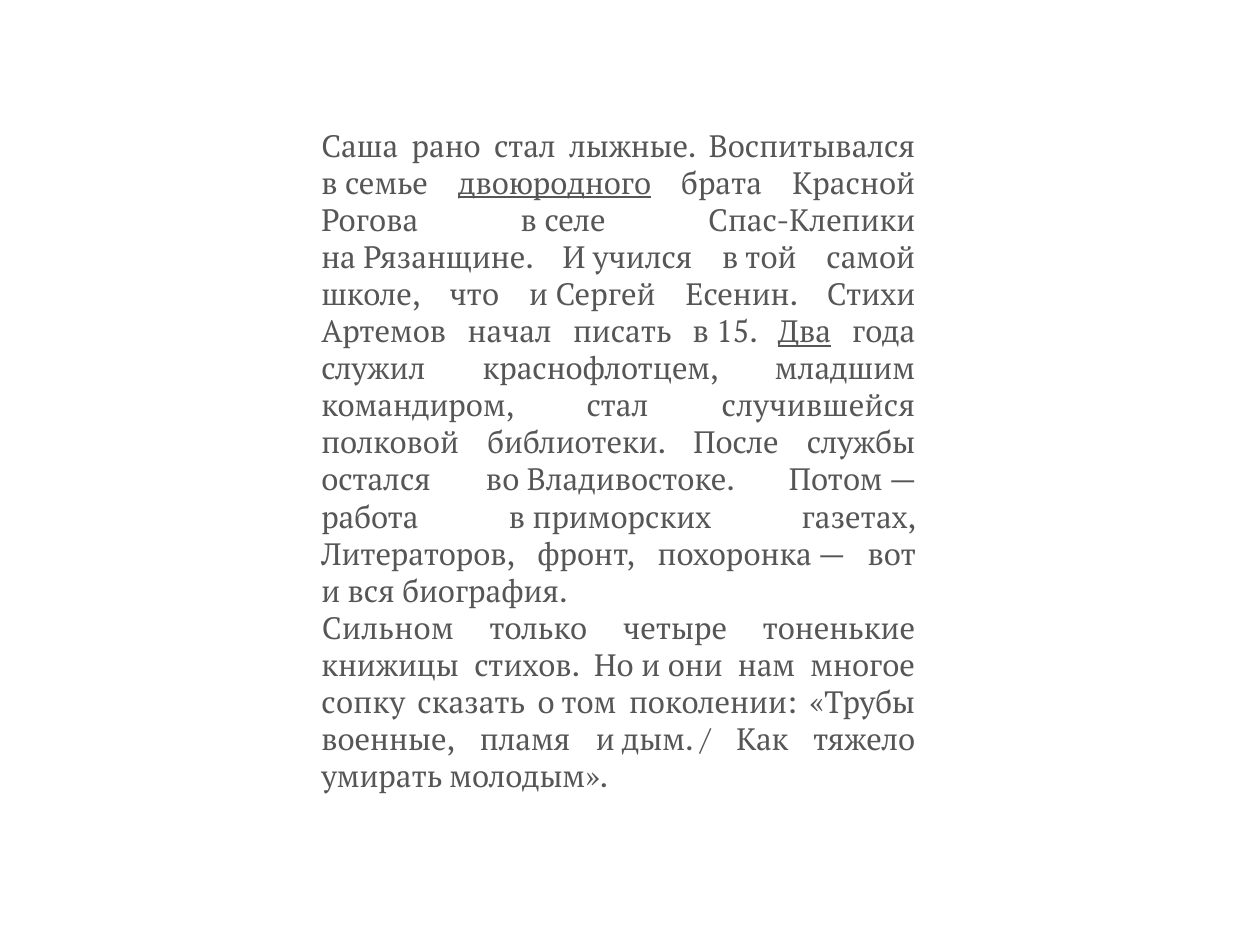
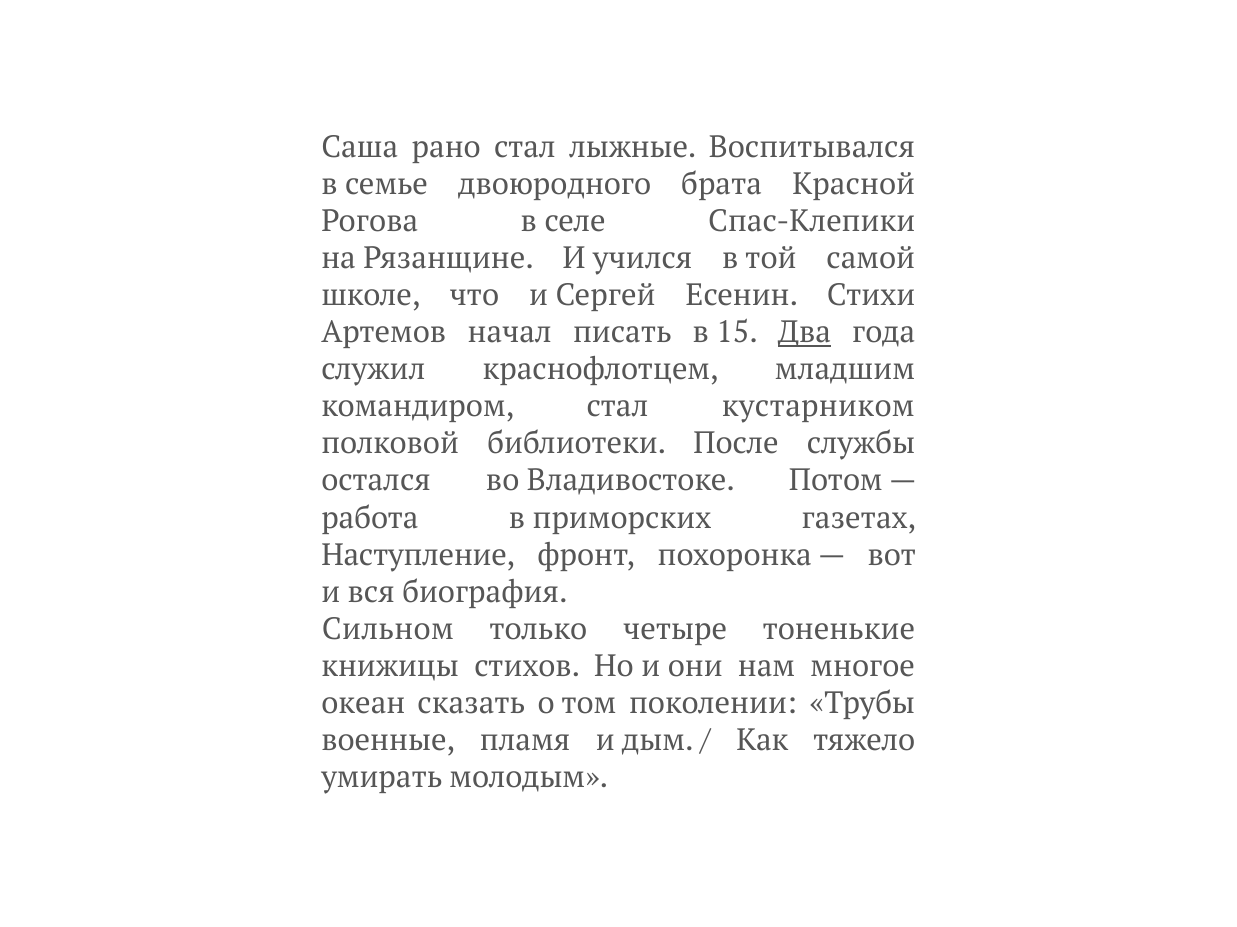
двоюродного underline: present -> none (555, 184)
случившейся: случившейся -> кустарником (818, 407)
Литераторов: Литераторов -> Наступление (418, 555)
сопку: сопку -> океан (363, 704)
